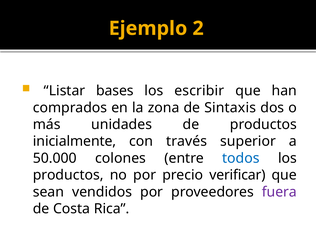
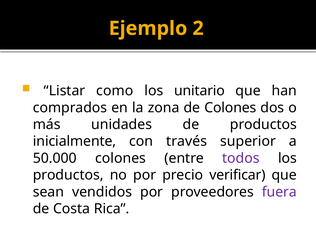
bases: bases -> como (115, 91)
escribir: escribir -> unitario (199, 91)
de Sintaxis: Sintaxis -> Colones (230, 108)
todos colour: blue -> purple (241, 158)
